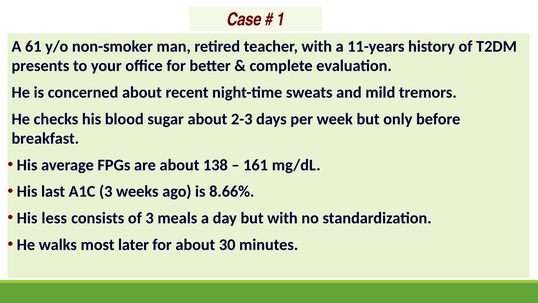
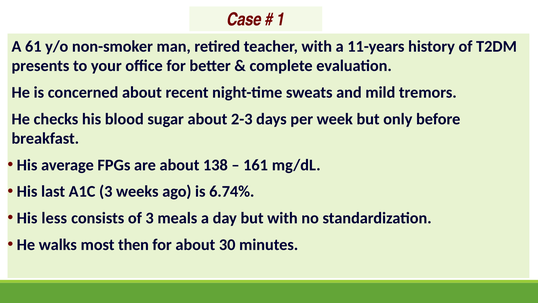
8.66%: 8.66% -> 6.74% (232, 191)
later: later -> then (133, 244)
